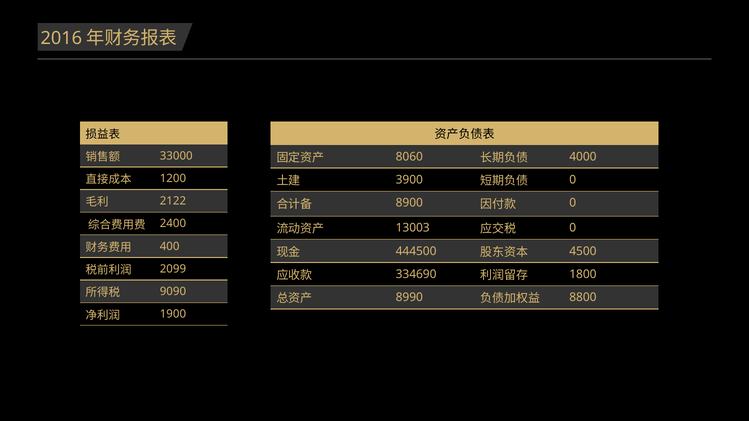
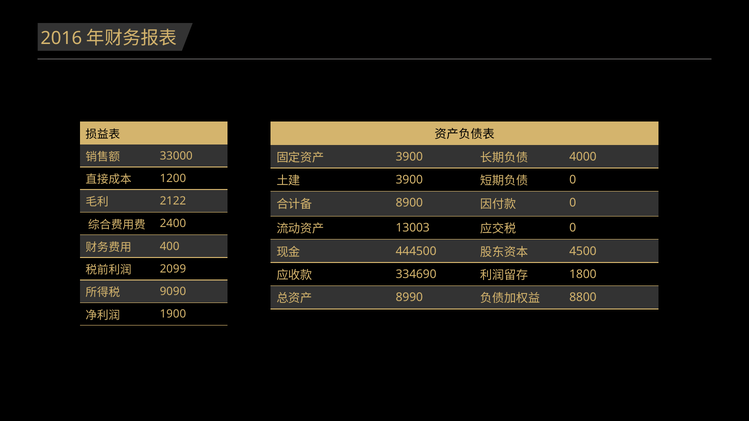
8060: 8060 -> 3900 (409, 157)
